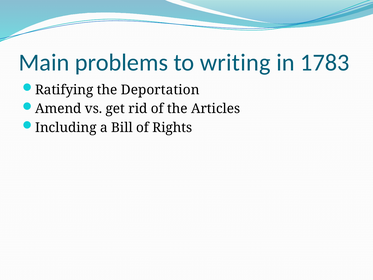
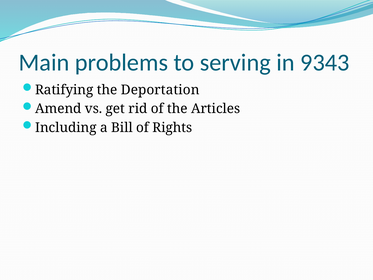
writing: writing -> serving (235, 62)
1783: 1783 -> 9343 (325, 62)
